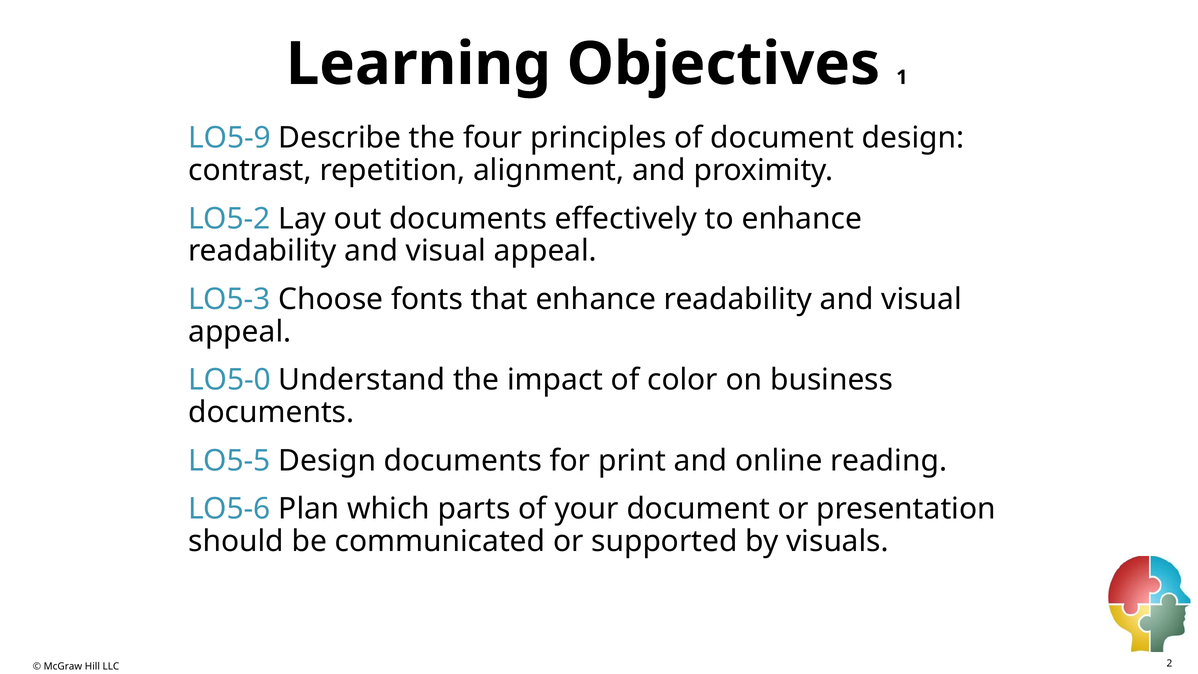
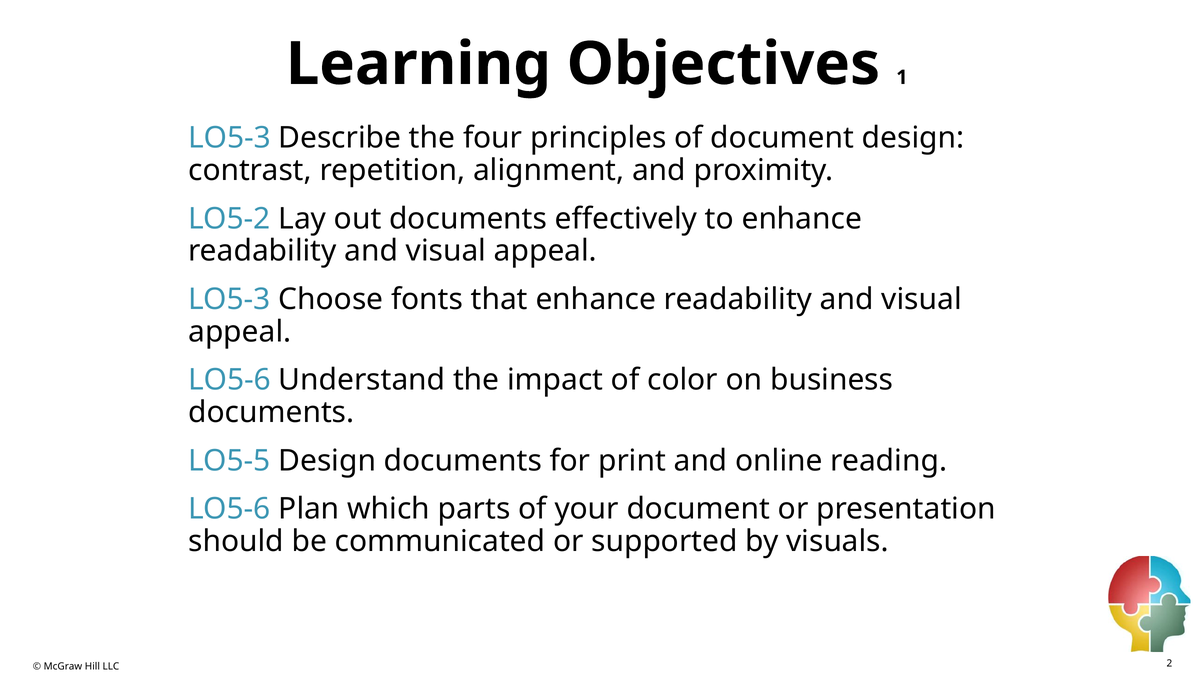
LO5-9: LO5-9 -> LO5-3 (230, 138)
LO5-0: LO5-0 -> LO5-6 (230, 380)
